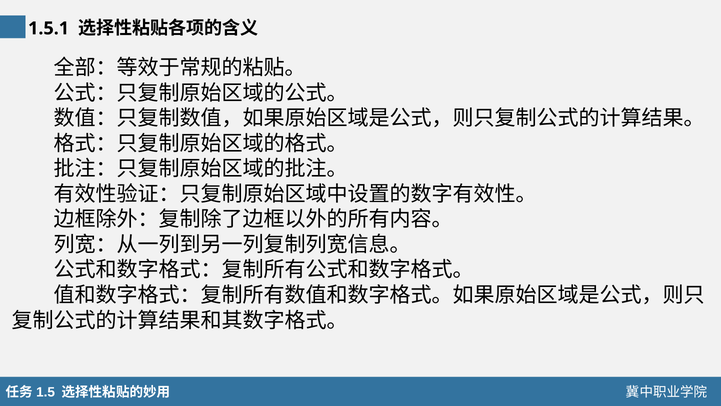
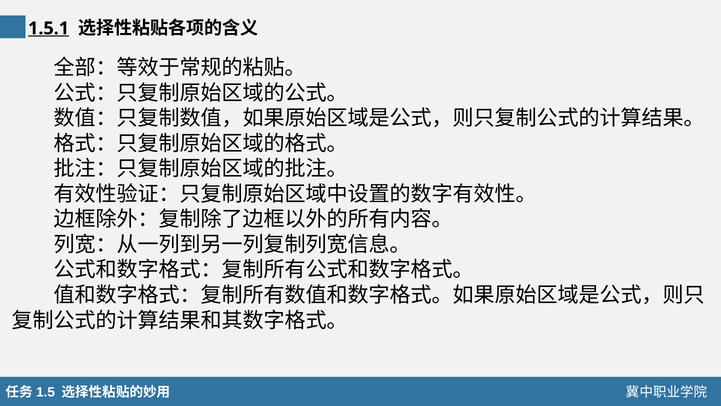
1.5.1 underline: none -> present (49, 28)
